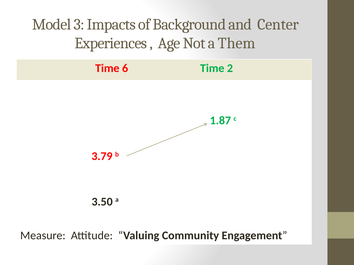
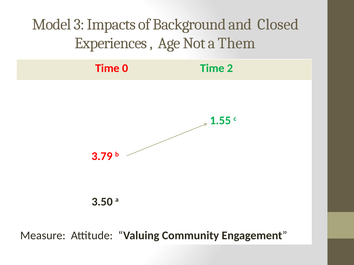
Center: Center -> Closed (278, 24)
6: 6 -> 0 (125, 68)
1.87: 1.87 -> 1.55 (220, 121)
